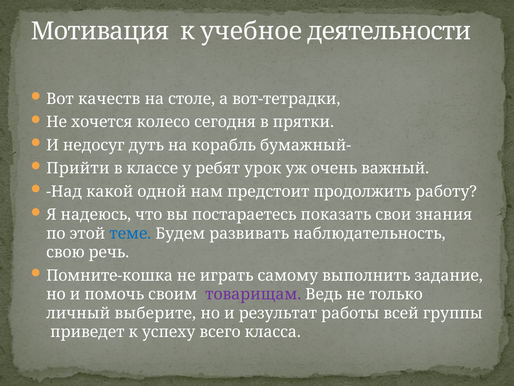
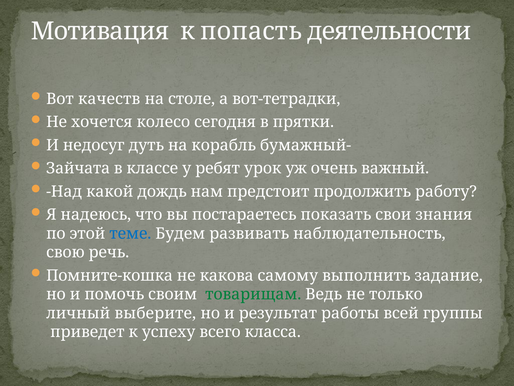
учебное: учебное -> попасть (251, 31)
Прийти: Прийти -> Зайчата (78, 168)
одной: одной -> дождь (162, 191)
играть: играть -> какова (227, 275)
товарищам colour: purple -> green (253, 294)
